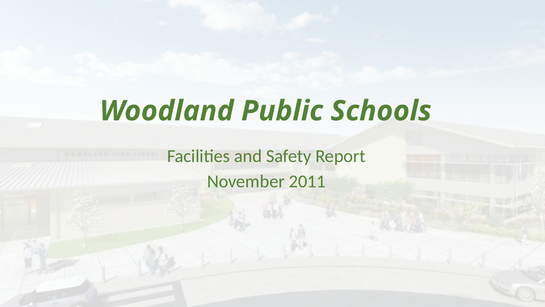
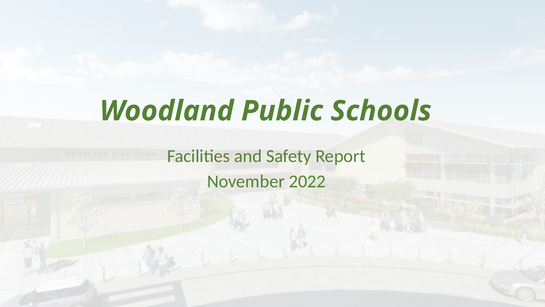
2011: 2011 -> 2022 (307, 181)
